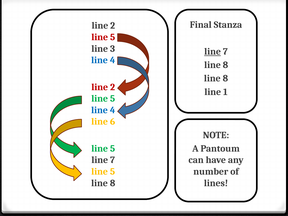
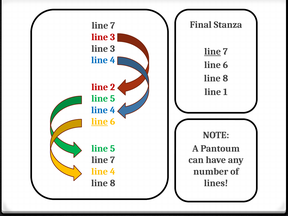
2: 2 -> 7 (113, 26)
5: 5 -> 3 (113, 37)
8: 8 -> 6 (225, 65)
line underline: none -> present (100, 122)
5: 5 -> 4 (113, 172)
